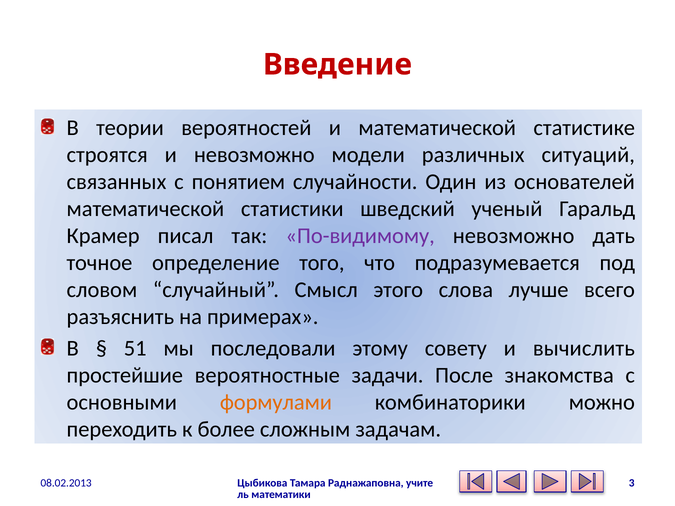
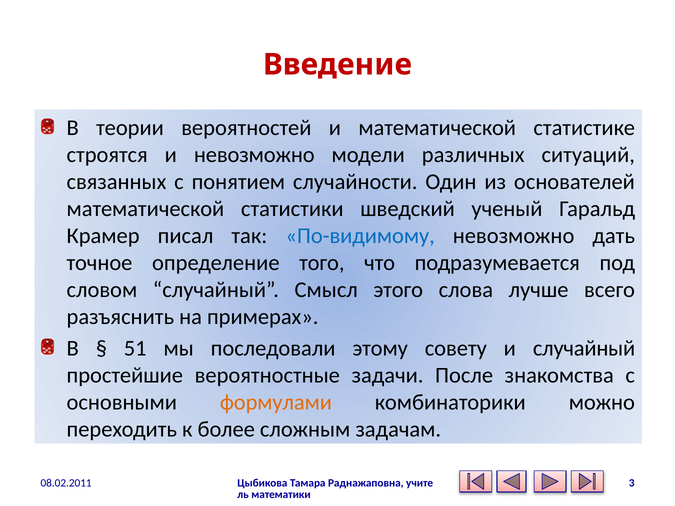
По-видимому colour: purple -> blue (360, 236)
и вычислить: вычислить -> случайный (584, 349)
08.02.2013: 08.02.2013 -> 08.02.2011 (66, 483)
